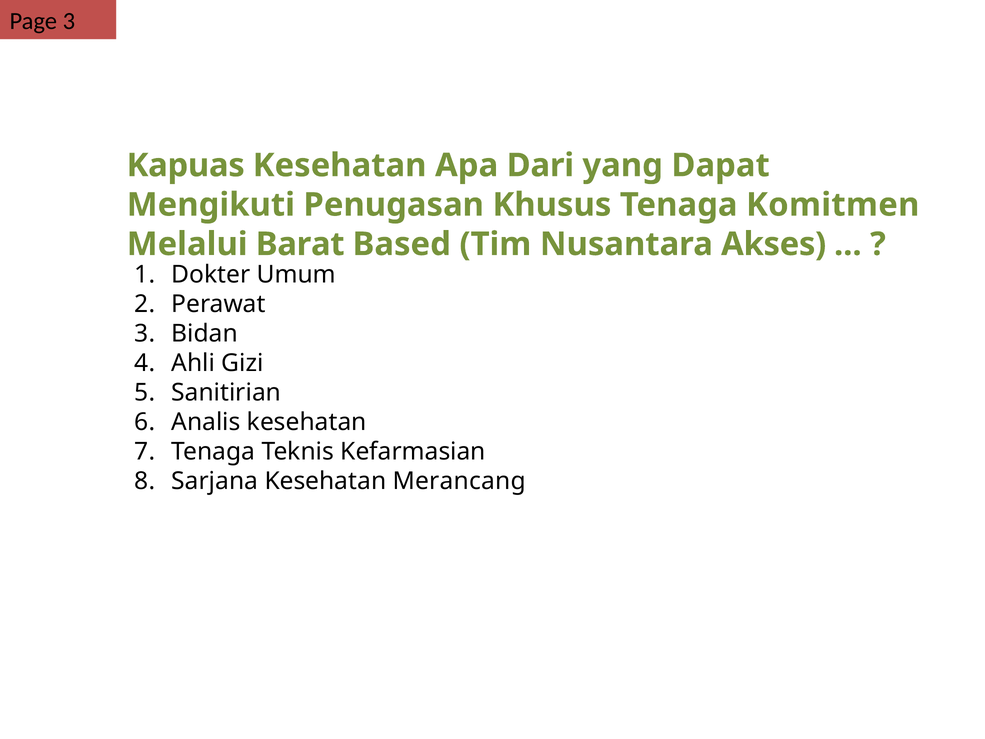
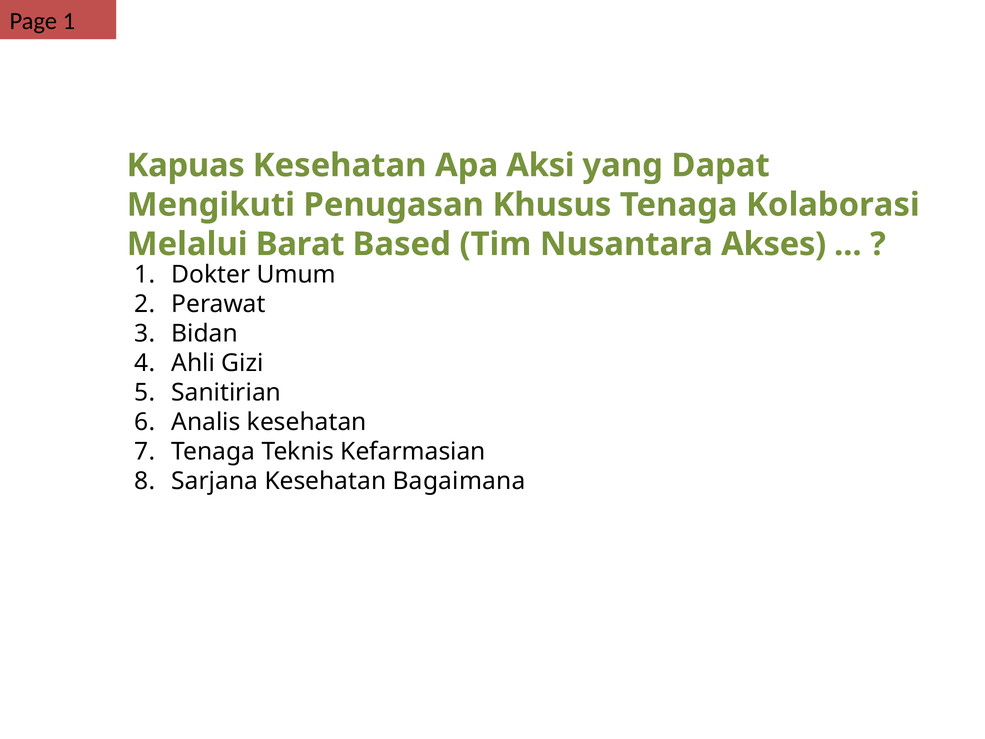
Page 3: 3 -> 1 (69, 21)
Dari: Dari -> Aksi (540, 165)
Komitmen: Komitmen -> Kolaborasi (833, 205)
Merancang: Merancang -> Bagaimana (459, 481)
